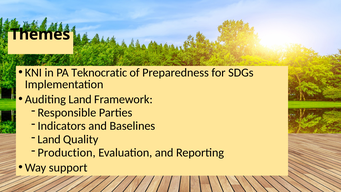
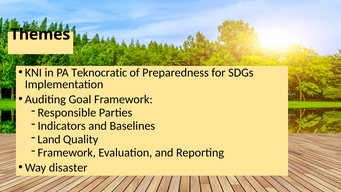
Auditing Land: Land -> Goal (80, 99)
Production: Production -> Framework (67, 153)
support: support -> disaster (68, 167)
